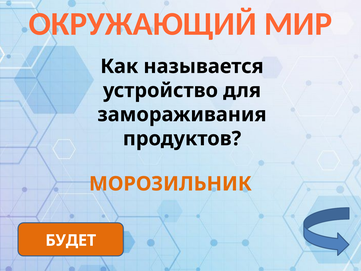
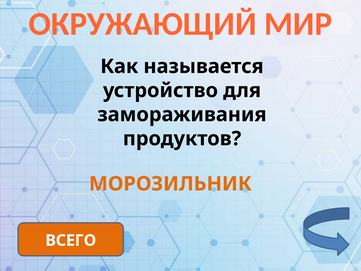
БУДЕТ: БУДЕТ -> ВСЕГО (71, 240)
